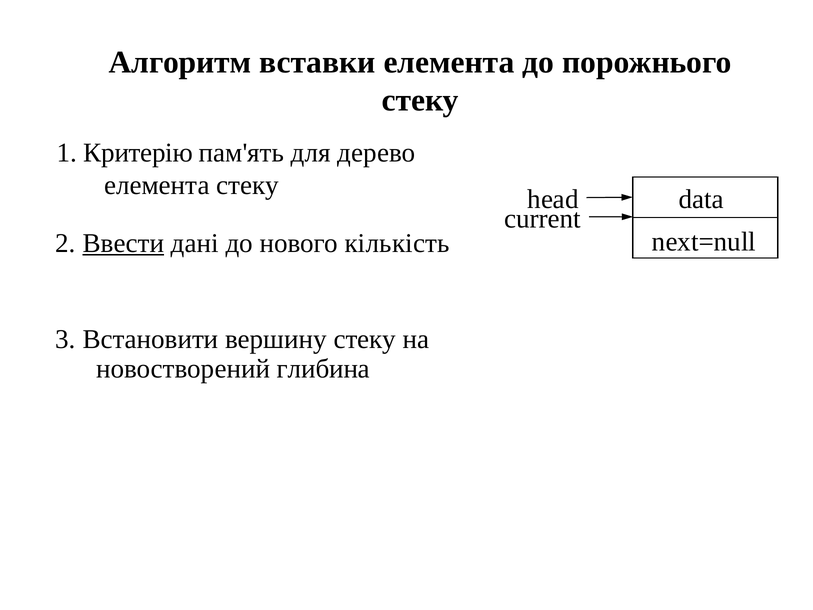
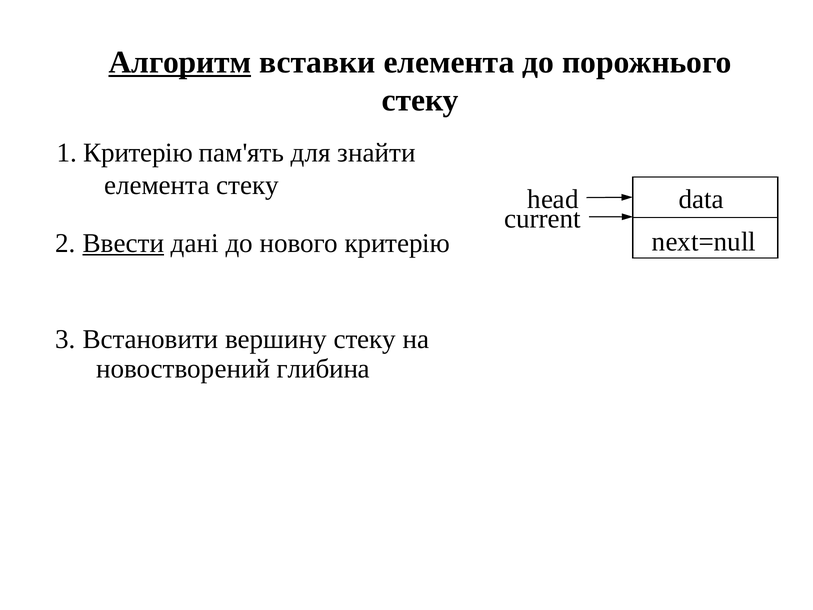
Алгоритм underline: none -> present (180, 62)
дерево: дерево -> знайти (377, 153)
нового кількість: кількість -> критерію (397, 243)
